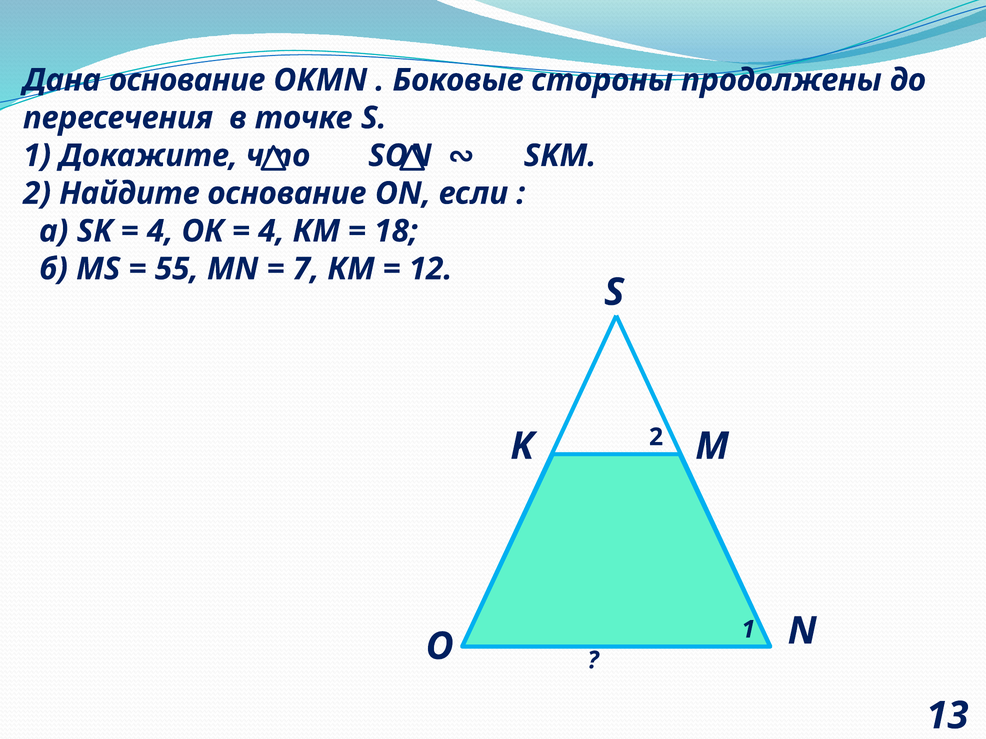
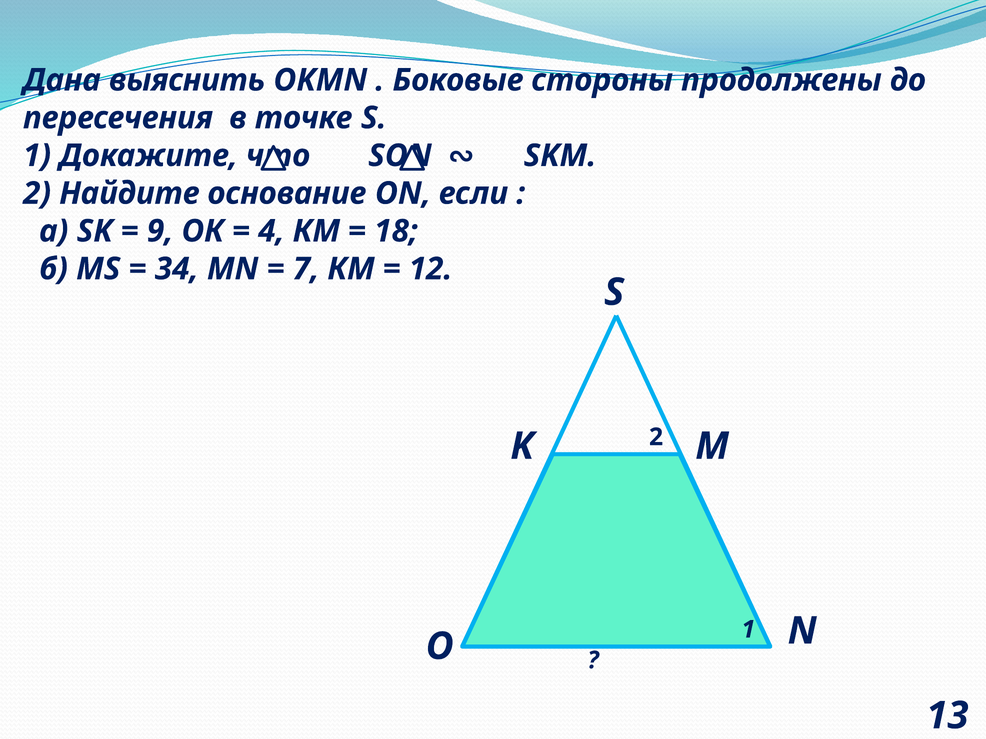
Дана основание: основание -> выяснить (187, 80)
4: 4 -> 9 (160, 231)
55: 55 -> 34 (177, 269)
